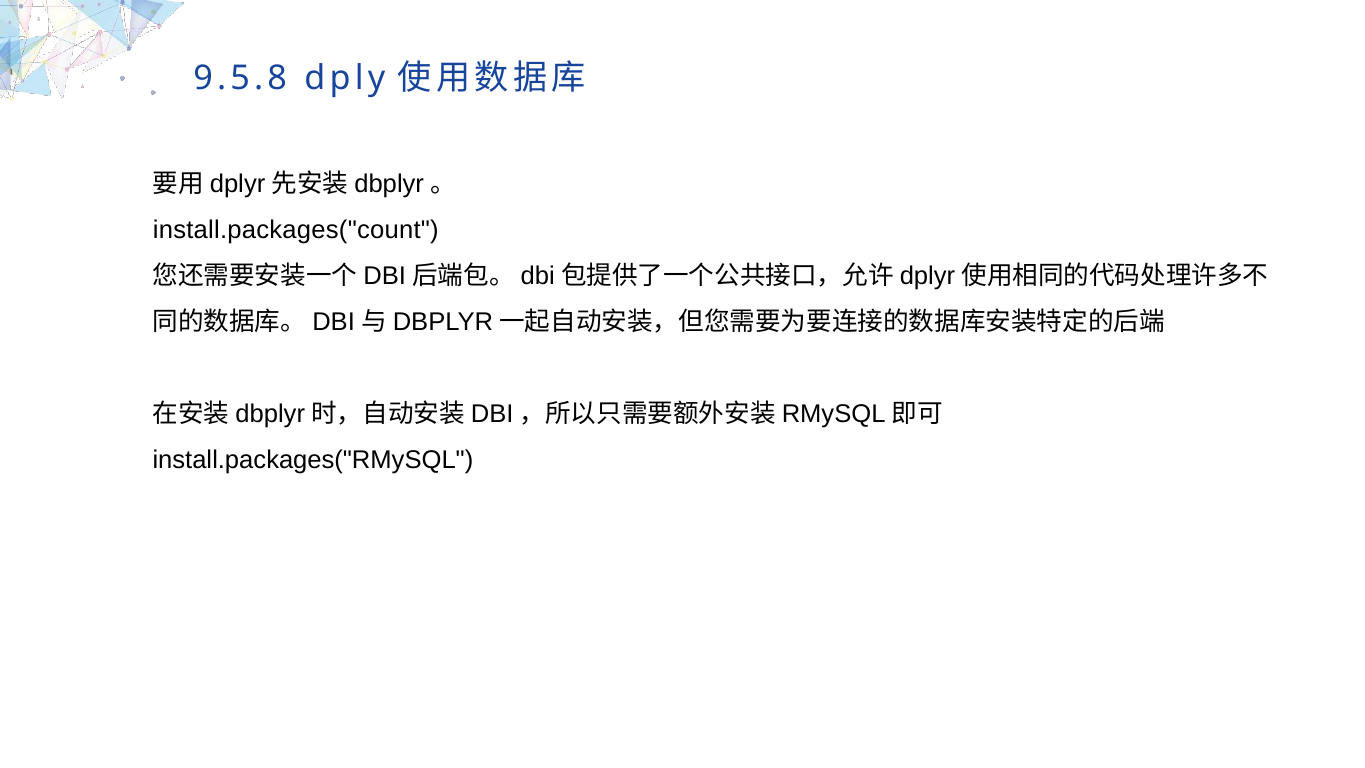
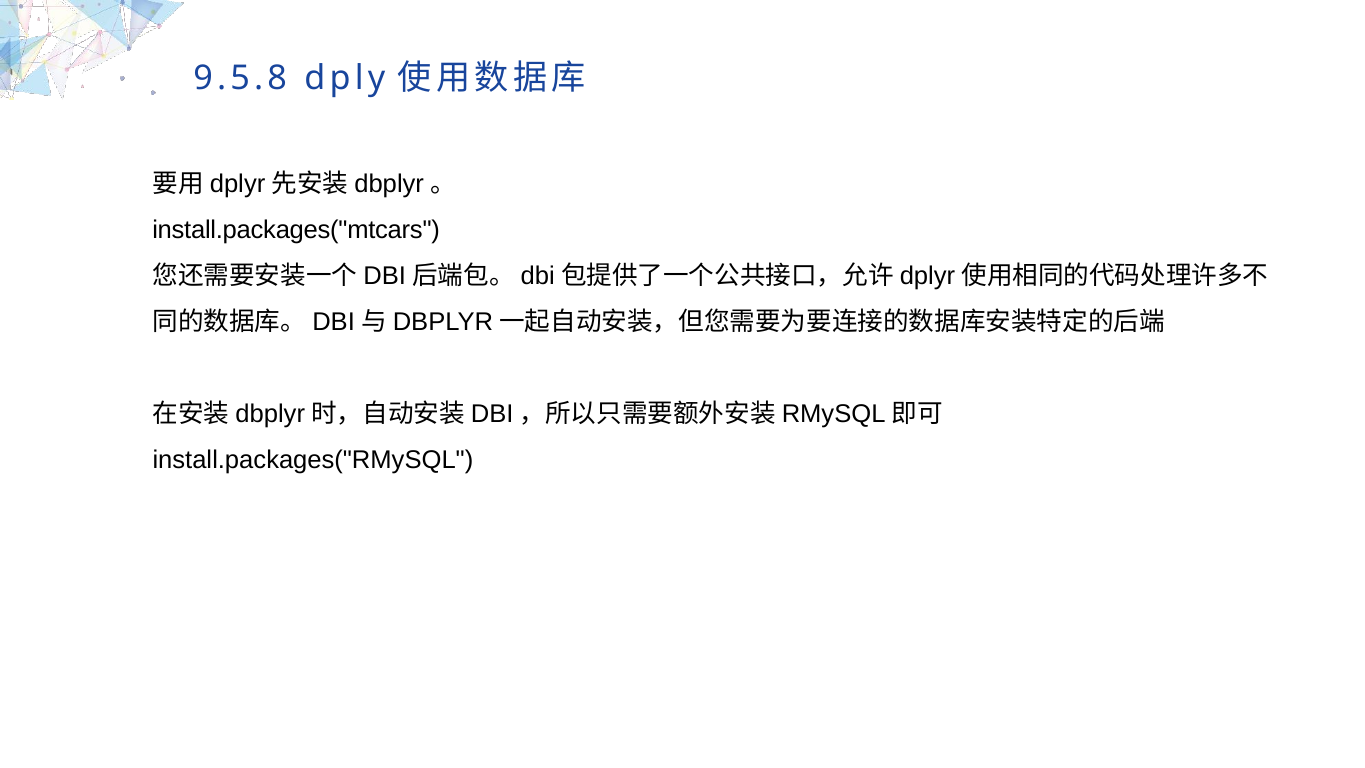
install.packages("count: install.packages("count -> install.packages("mtcars (296, 230)
